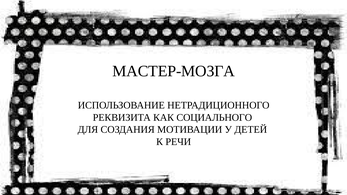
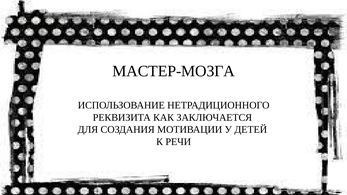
СОЦИАЛЬНОГО: СОЦИАЛЬНОГО -> ЗАКЛЮЧАЕТСЯ (214, 118)
